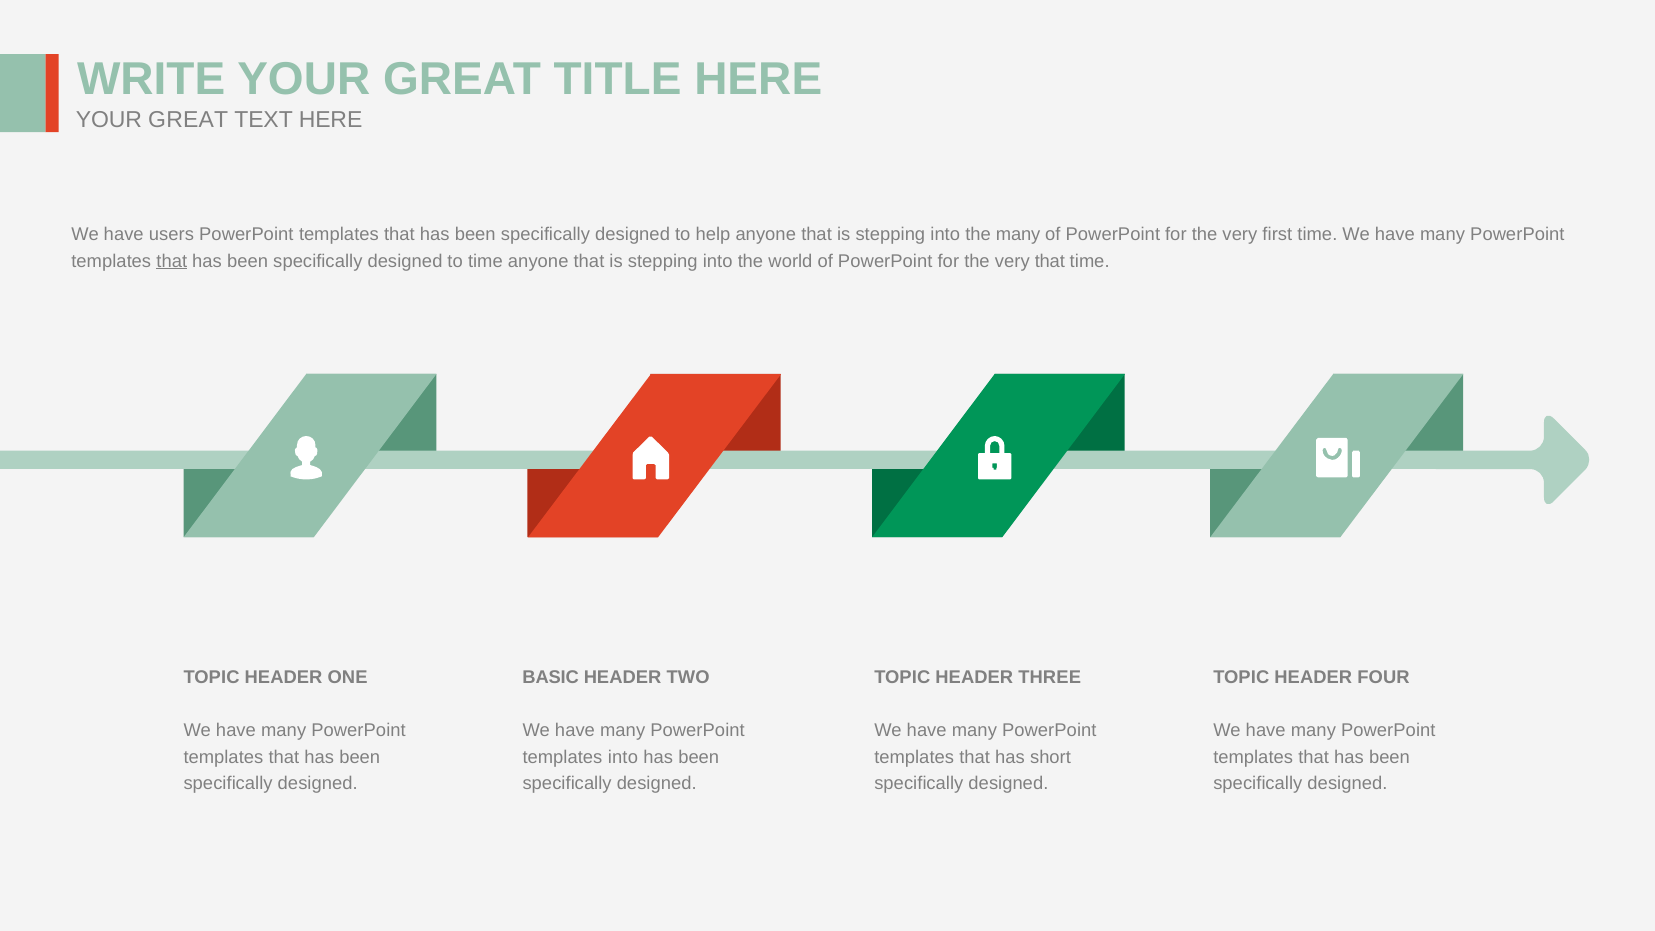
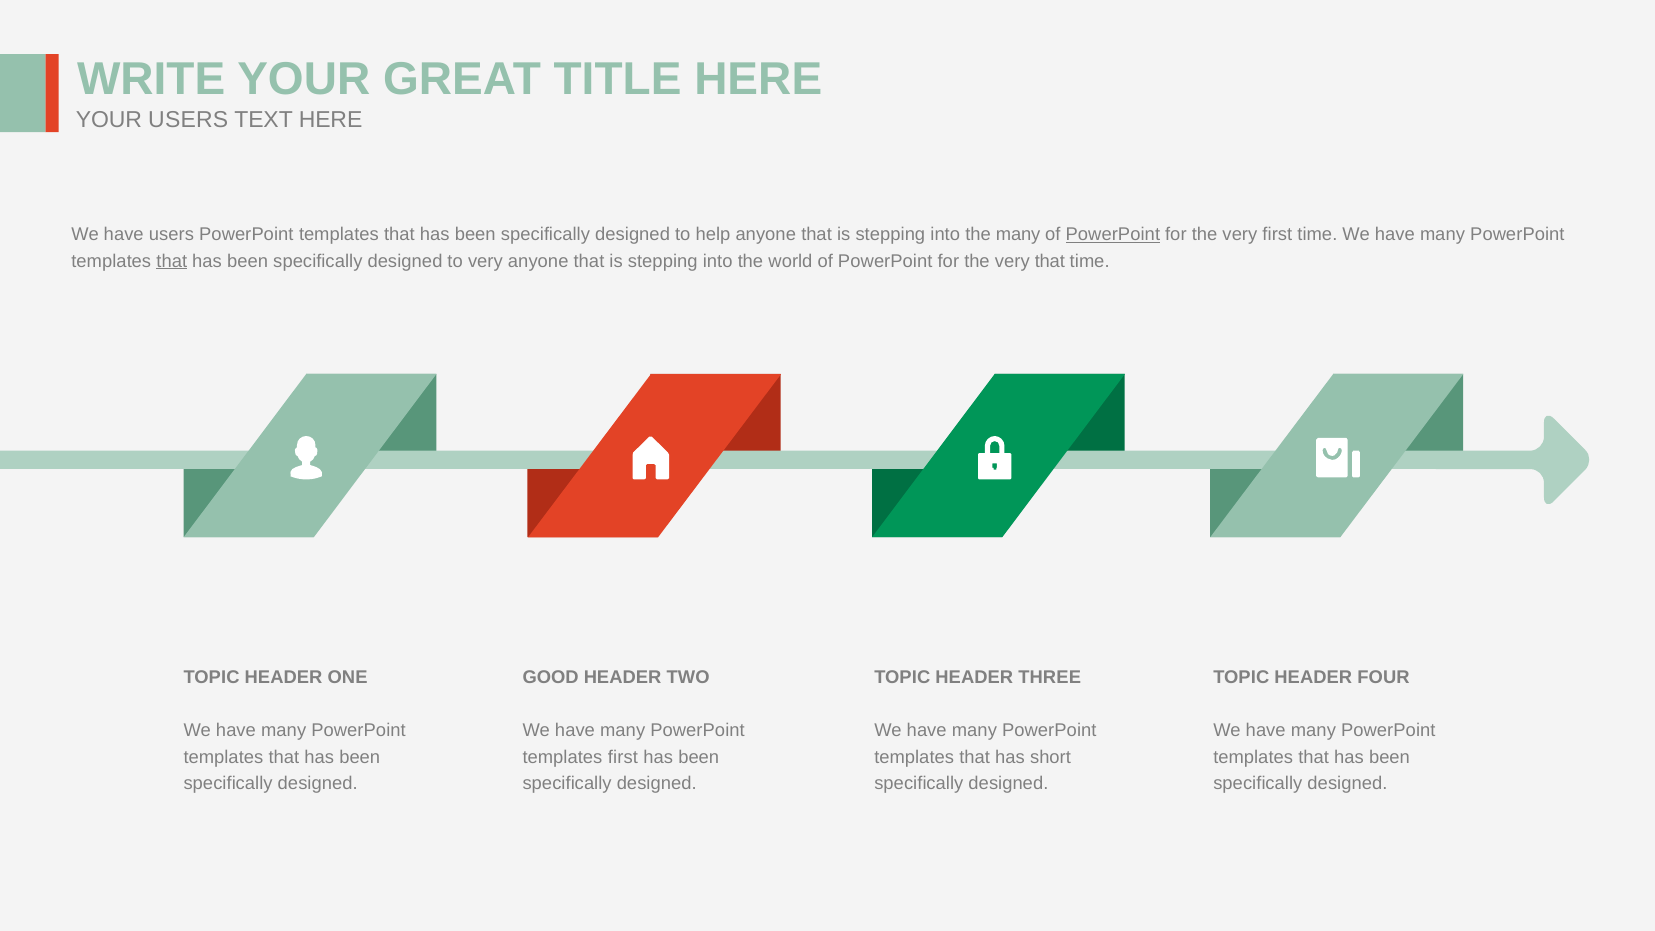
GREAT: GREAT -> USERS (188, 119)
PowerPoint underline: none -> present (1113, 234)
to time: time -> very (485, 261)
BASIC: BASIC -> GOOD (551, 678)
templates into: into -> first (623, 757)
